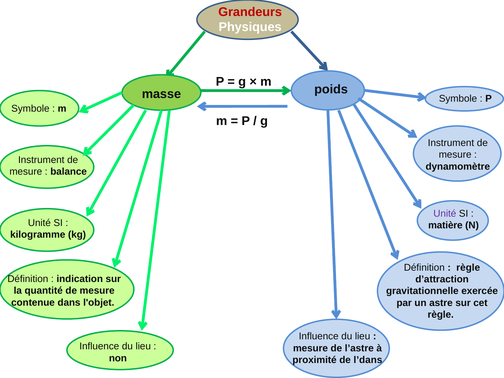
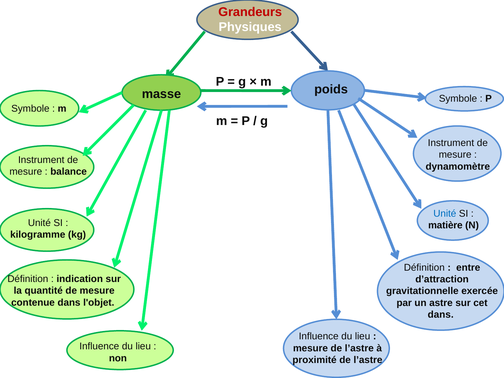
Unité colour: purple -> blue (445, 214)
règle: règle -> entre (468, 268)
règle: règle -> dans (441, 315)
proximité de l’dans: l’dans -> l’astre (368, 360)
